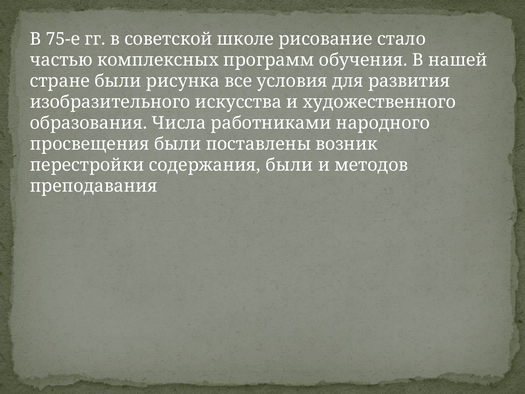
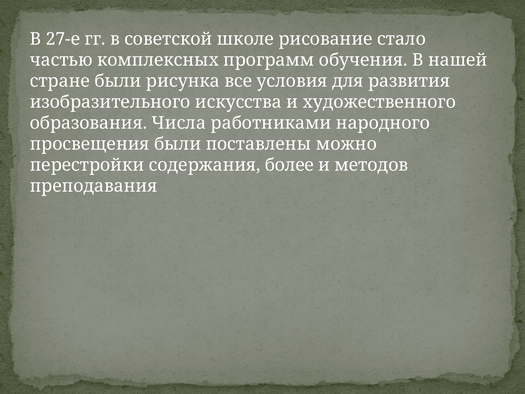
75-е: 75-е -> 27-е (63, 39)
возник: возник -> можно (346, 144)
содержания были: были -> более (289, 165)
